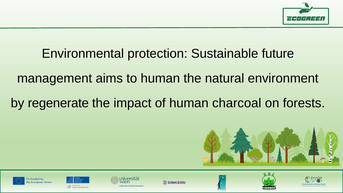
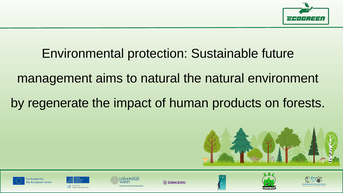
to human: human -> natural (160, 78)
charcoal: charcoal -> products (237, 103)
